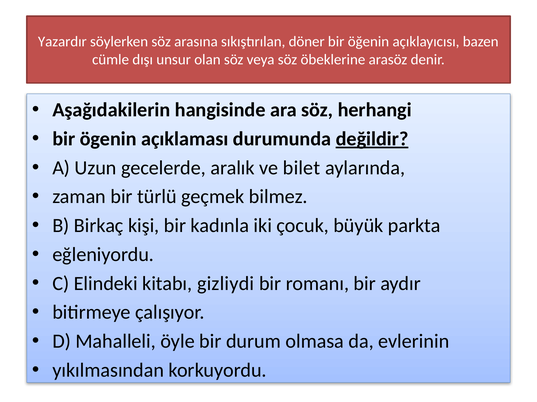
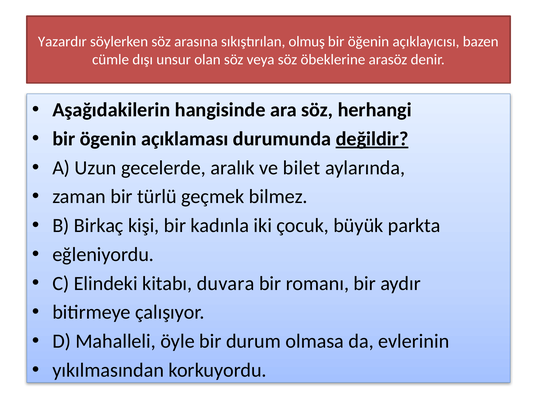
döner: döner -> olmuş (307, 42)
gizliydi: gizliydi -> duvara (226, 284)
